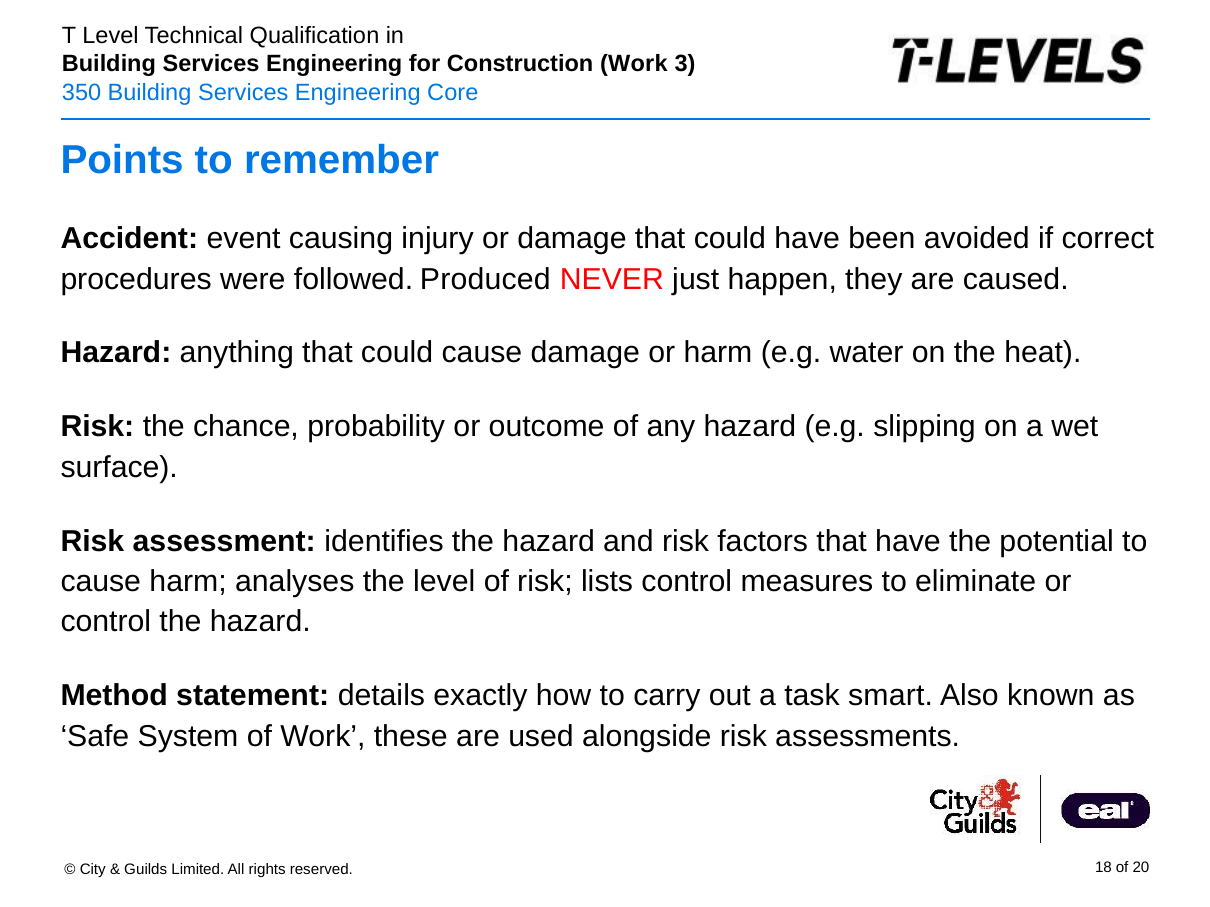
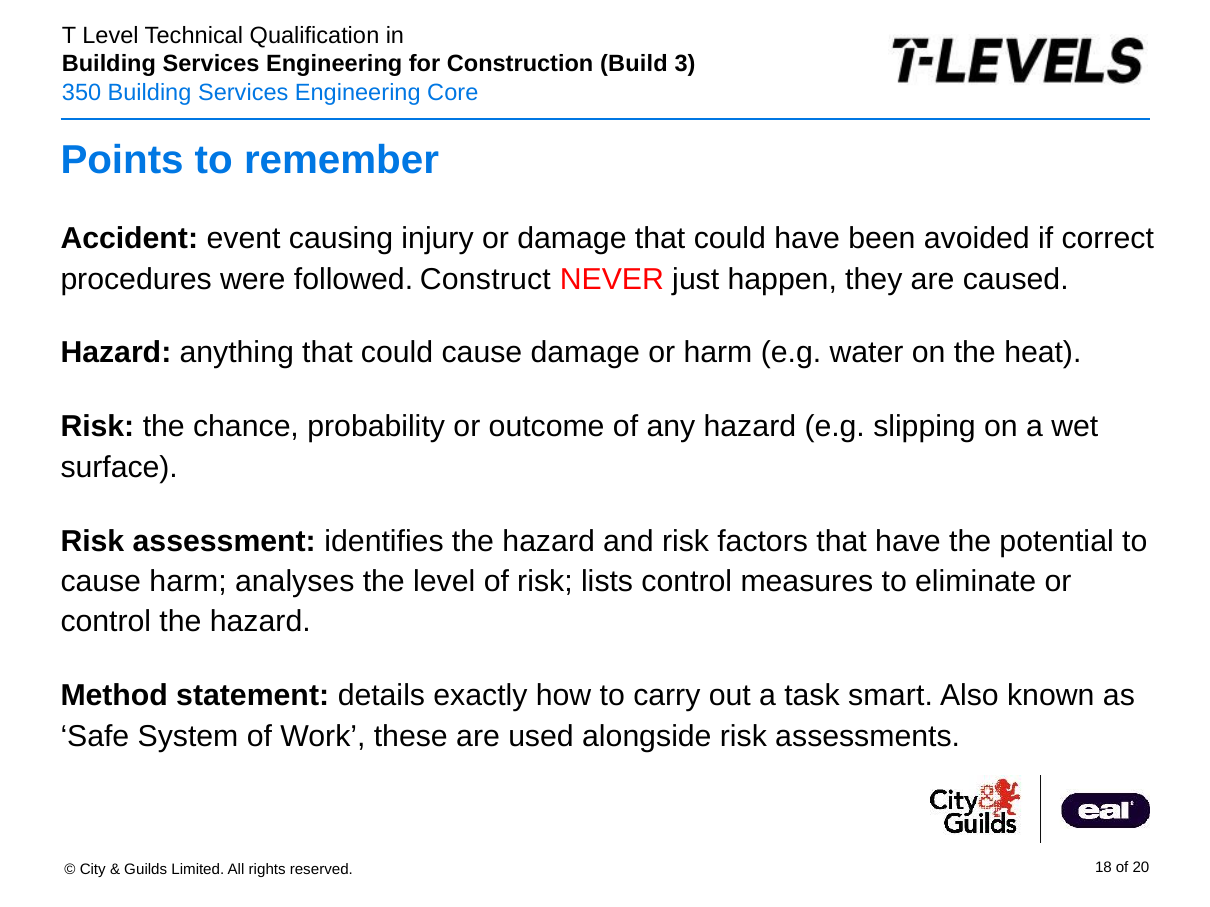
Work: Work -> Build (634, 64)
Produced: Produced -> Construct (485, 279)
